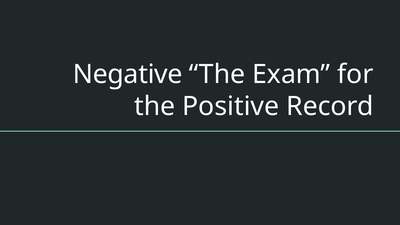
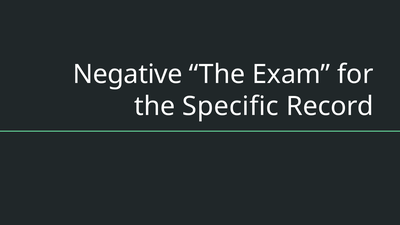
Positive: Positive -> Specific (231, 106)
